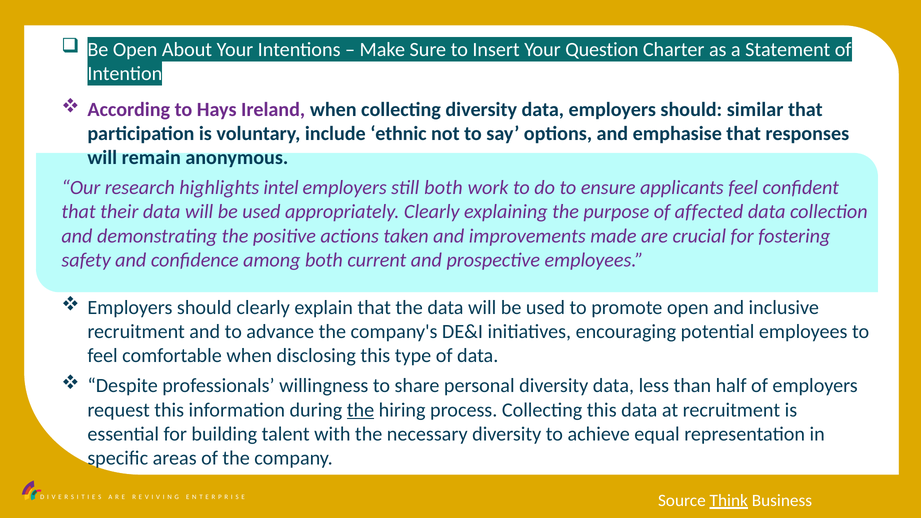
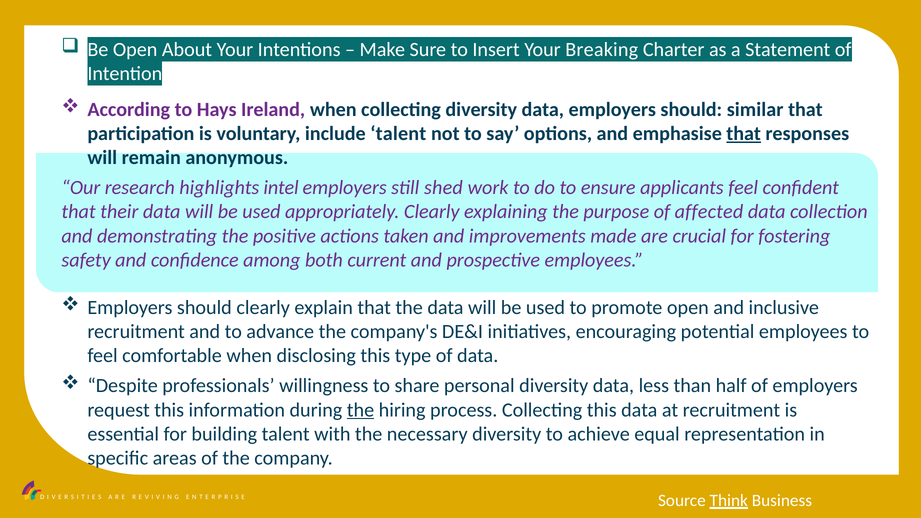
Question: Question -> Breaking (602, 50)
include ethnic: ethnic -> talent (398, 134)
that underline: none -> present (744, 134)
still both: both -> shed (443, 188)
